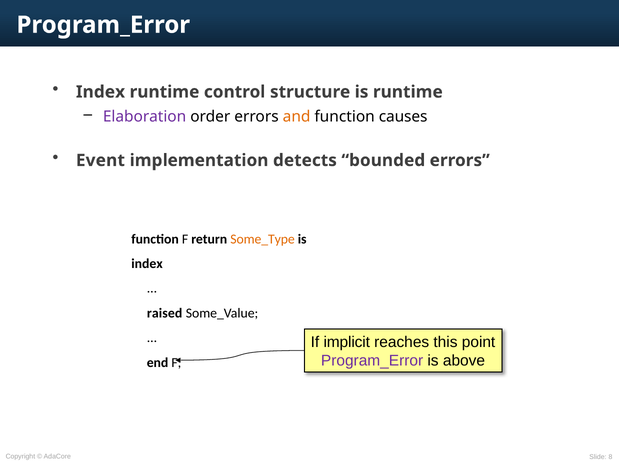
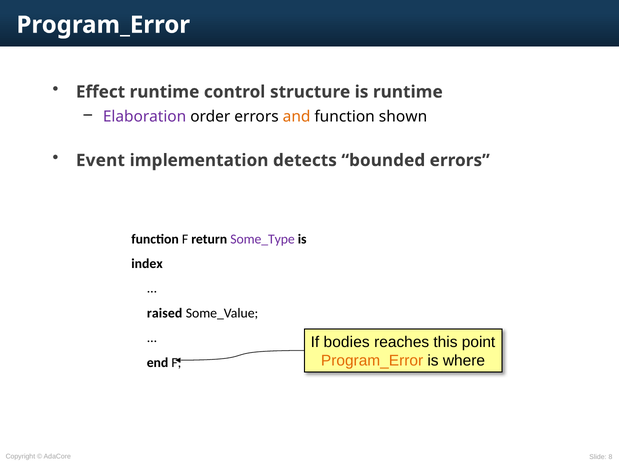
Index: Index -> Effect (100, 92)
causes: causes -> shown (403, 117)
Some_Type colour: orange -> purple (263, 239)
implicit: implicit -> bodies (347, 342)
Program_Error colour: purple -> orange (372, 361)
above: above -> where (464, 361)
